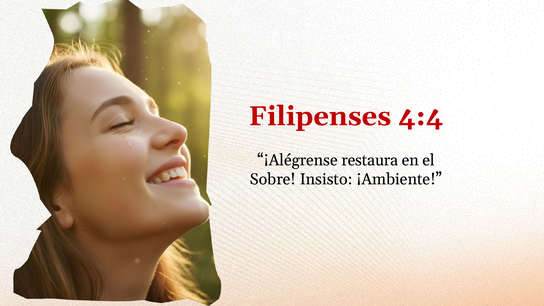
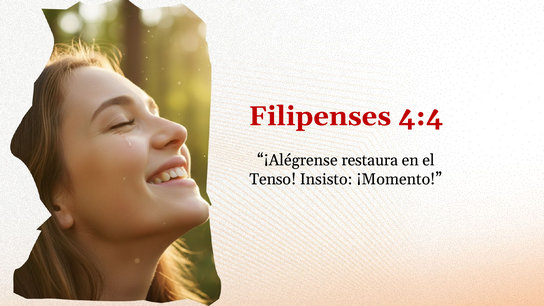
Sobre: Sobre -> Tenso (273, 179)
¡Ambiente: ¡Ambiente -> ¡Momento (399, 179)
